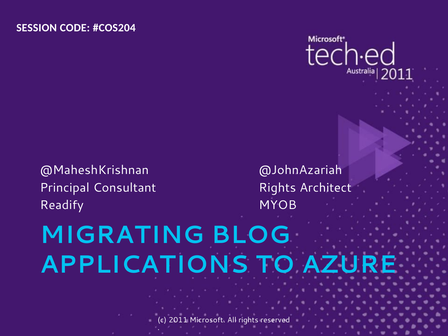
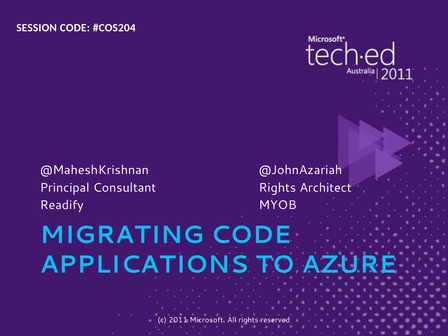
MIGRATING BLOG: BLOG -> CODE (251, 235)
